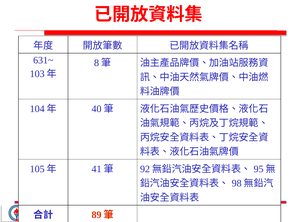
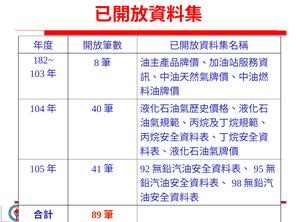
631~: 631~ -> 182~ (43, 60)
